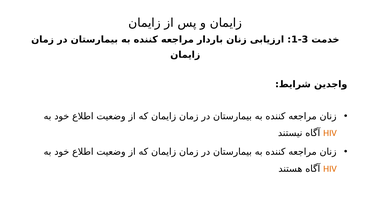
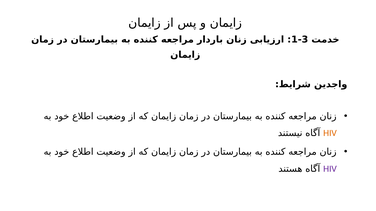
HIV colour: orange -> purple (330, 169)
